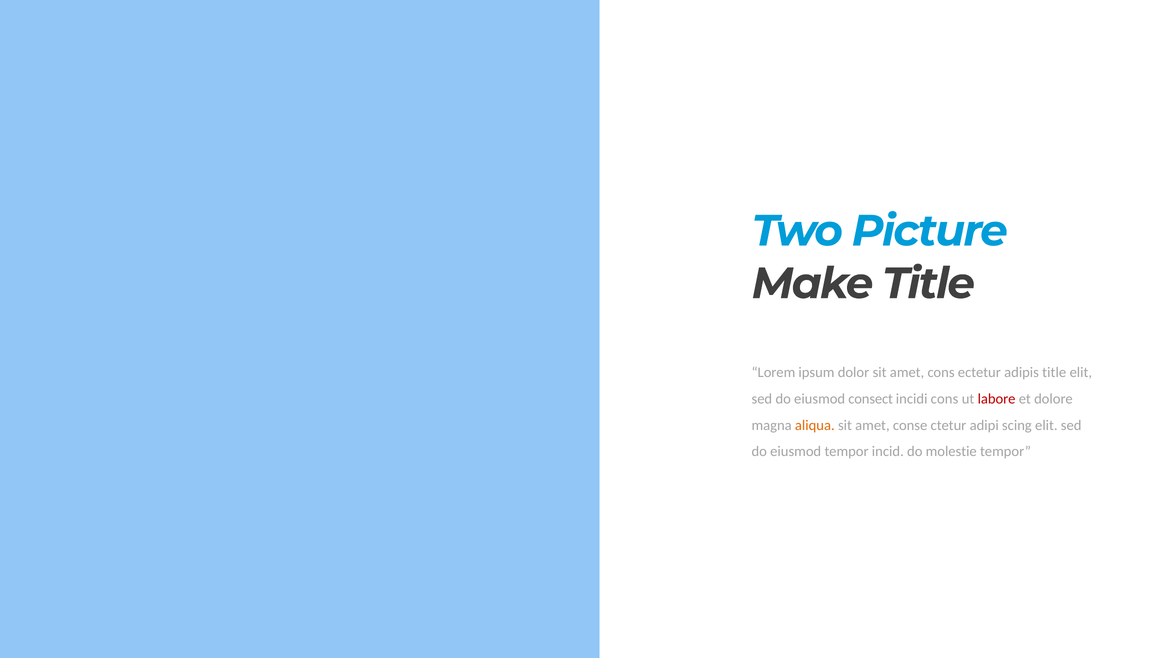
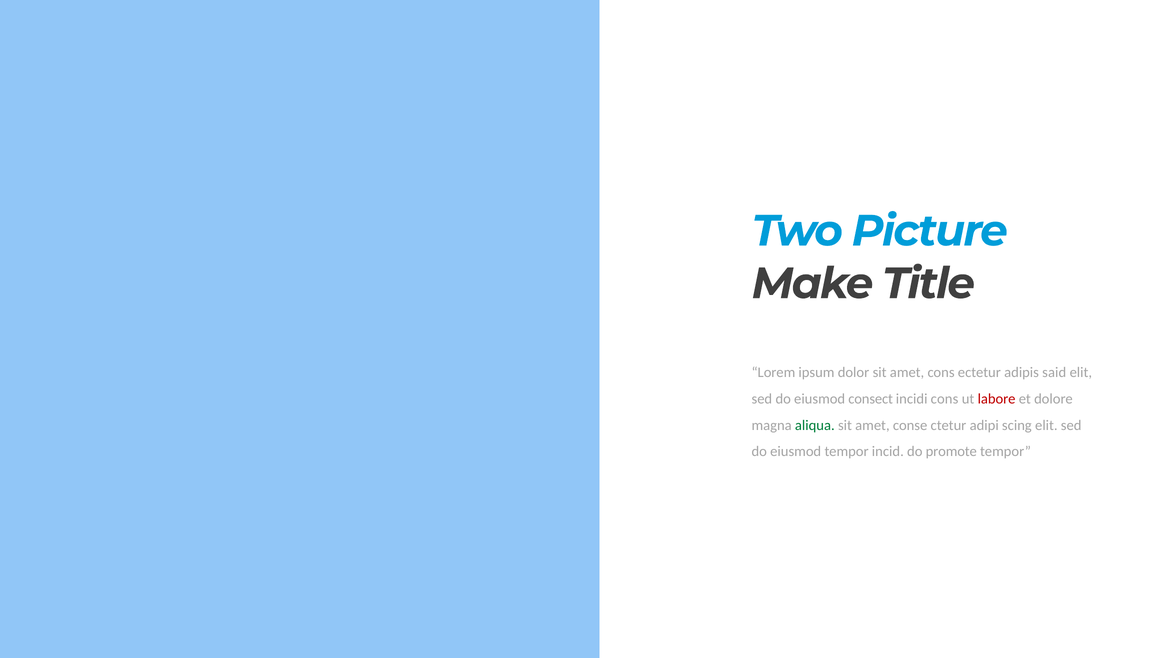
adipis title: title -> said (1054, 373)
aliqua colour: orange -> green (815, 425)
molestie: molestie -> promote (951, 452)
